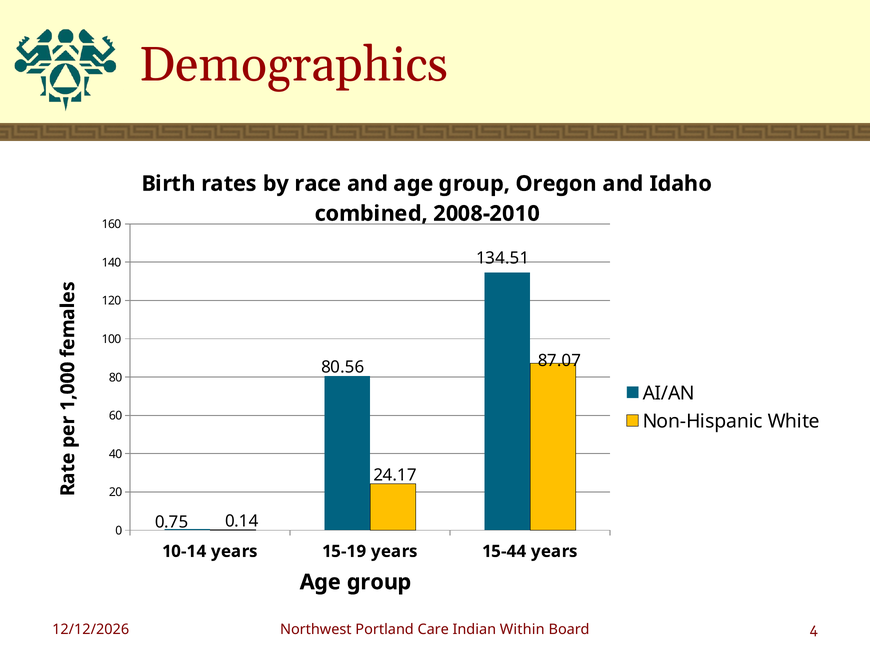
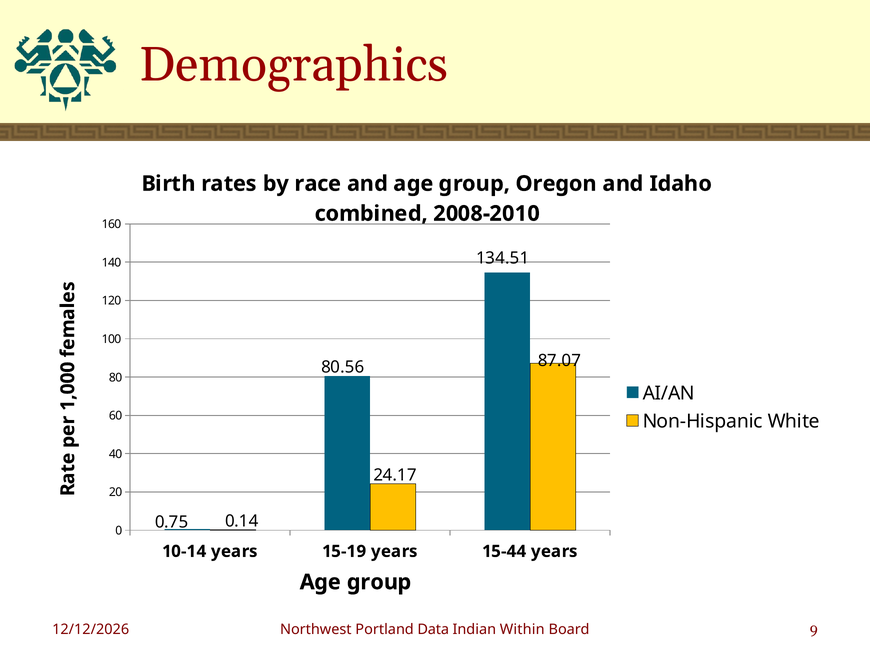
Care: Care -> Data (433, 629)
4: 4 -> 9 (814, 629)
